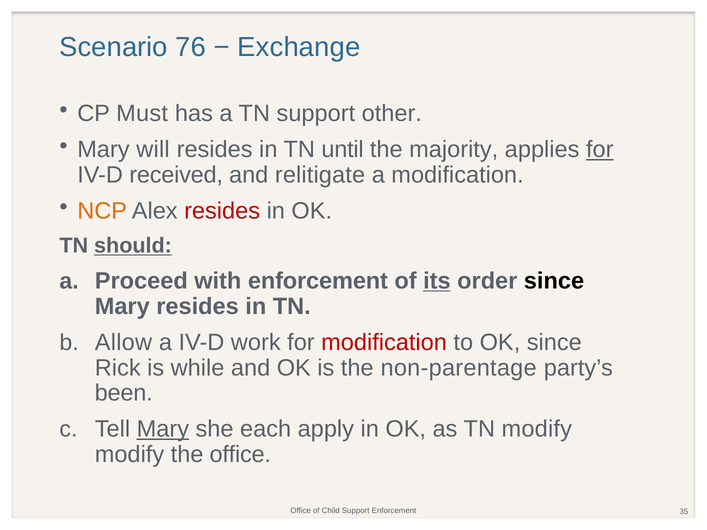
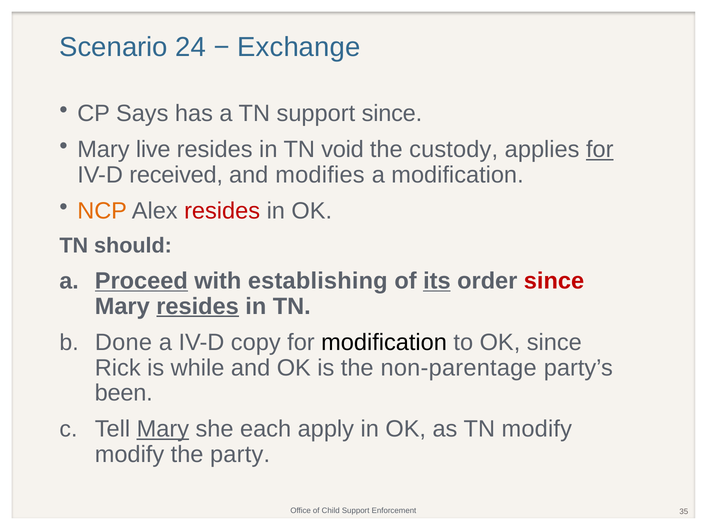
76: 76 -> 24 (191, 47)
Must: Must -> Says (142, 114)
support other: other -> since (392, 114)
will: will -> live (153, 150)
until: until -> void (343, 150)
majority: majority -> custody (454, 150)
relitigate: relitigate -> modifies (320, 175)
should underline: present -> none (133, 246)
Proceed underline: none -> present (141, 281)
with enforcement: enforcement -> establishing (318, 281)
since colour: black -> red (554, 281)
resides underline: none -> present (198, 306)
Allow: Allow -> Done (123, 342)
work: work -> copy (256, 342)
modification colour: red -> black (384, 342)
the office: office -> party (240, 455)
